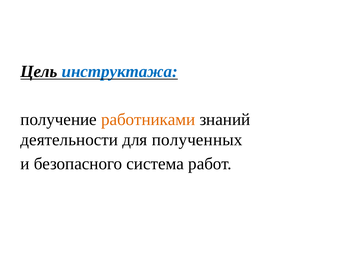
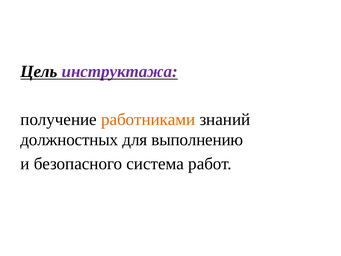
инструктажа colour: blue -> purple (120, 72)
деятельности: деятельности -> должностных (69, 140)
полученных: полученных -> выполнению (197, 140)
